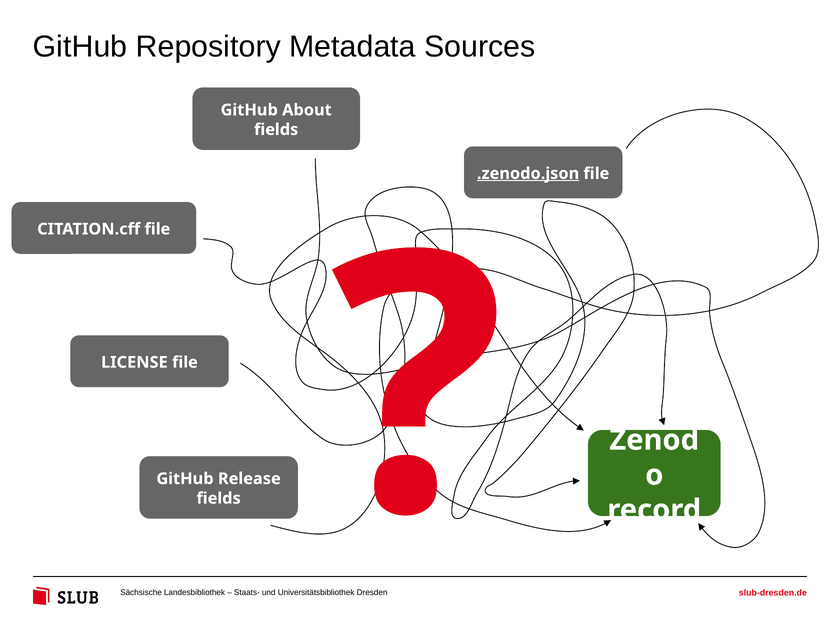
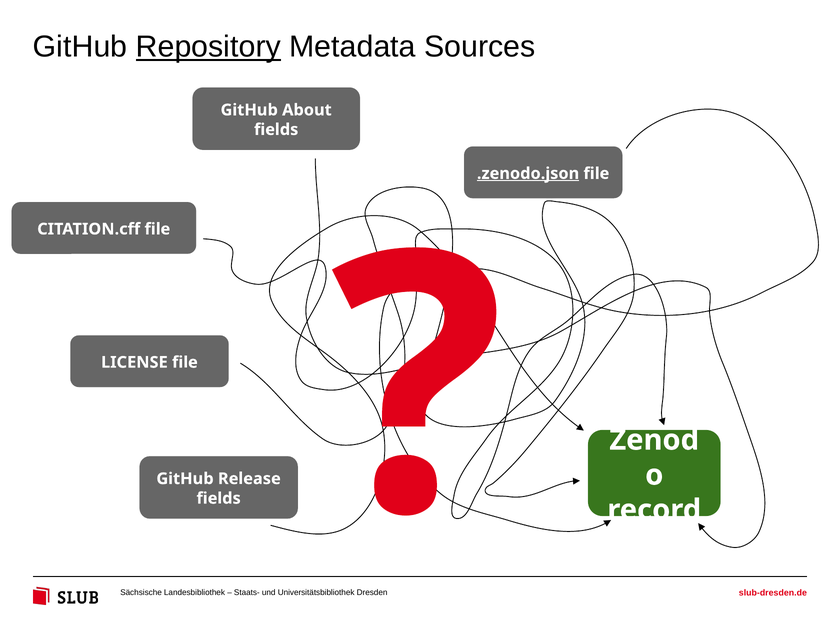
Repository underline: none -> present (208, 47)
